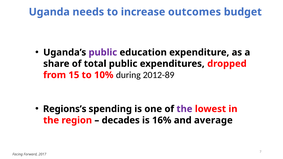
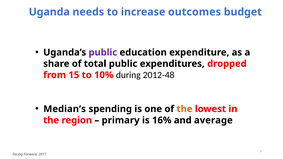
2012-89: 2012-89 -> 2012-48 (159, 75)
Regions’s: Regions’s -> Median’s (65, 109)
the colour: purple -> orange (184, 109)
decades: decades -> primary (121, 120)
